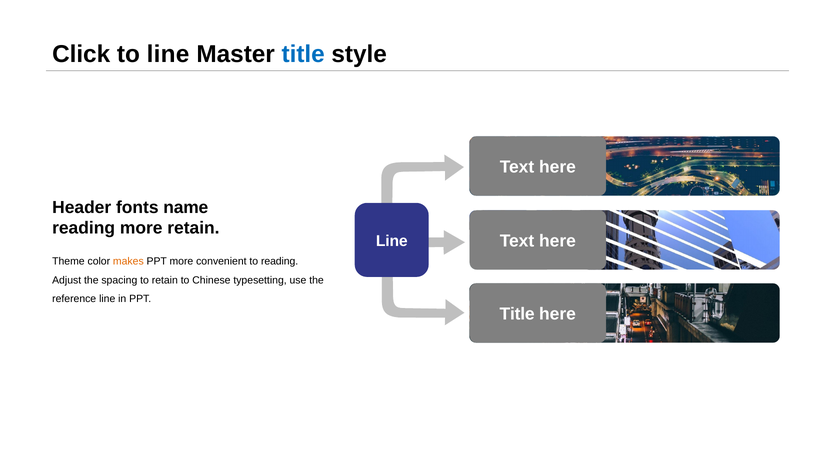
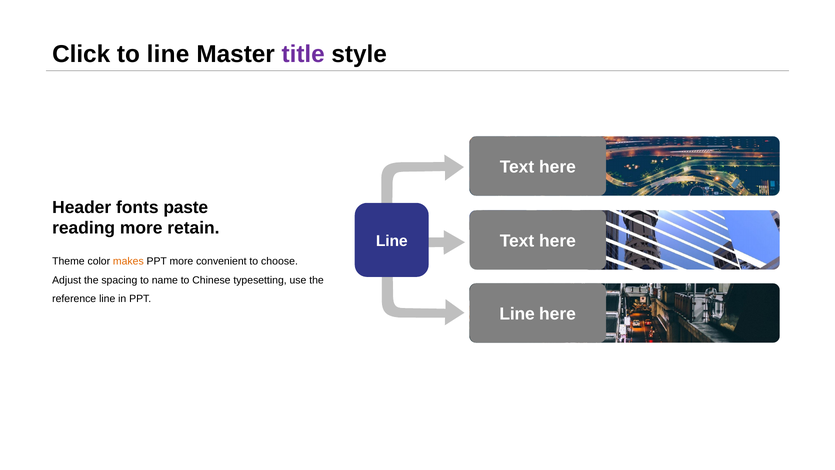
title colour: blue -> purple (303, 54)
name: name -> paste (186, 207)
to reading: reading -> choose (280, 261)
to retain: retain -> name (165, 280)
Title: Title -> Line (517, 314)
